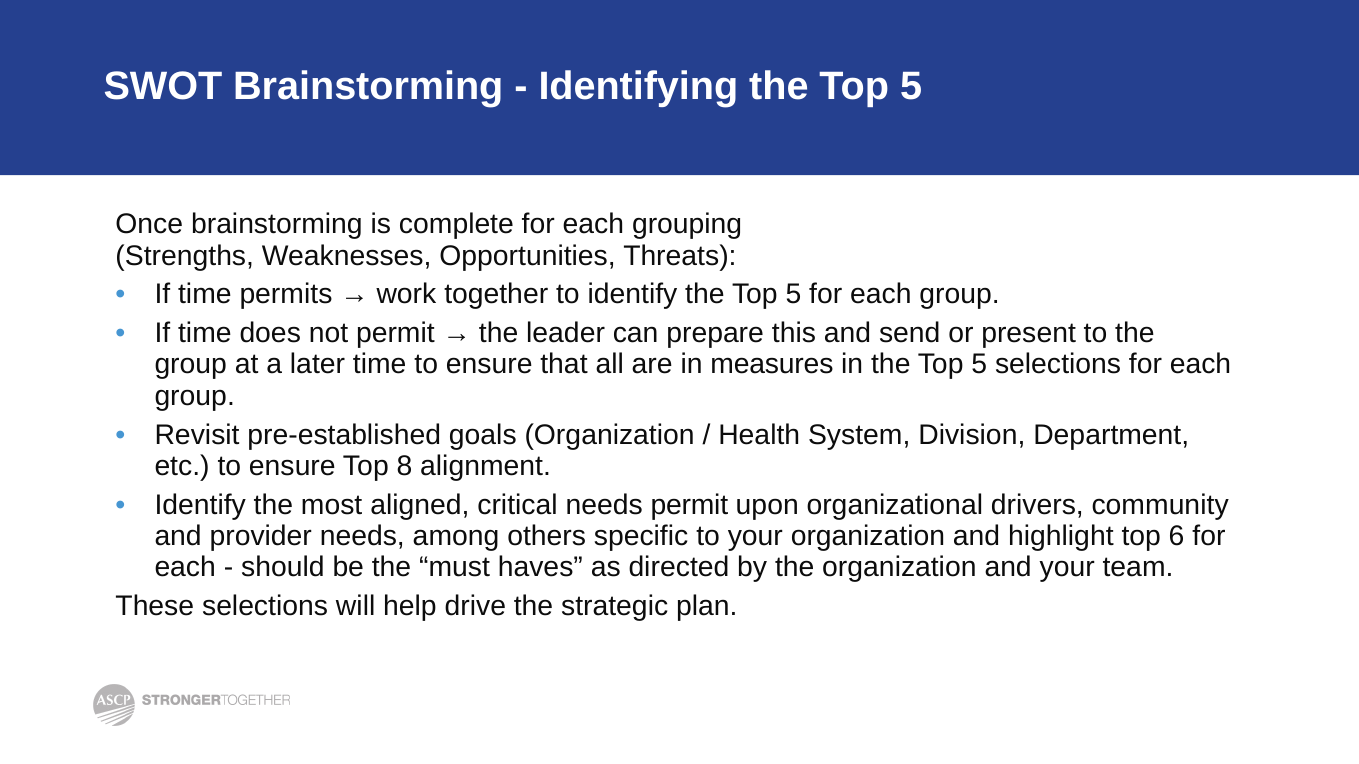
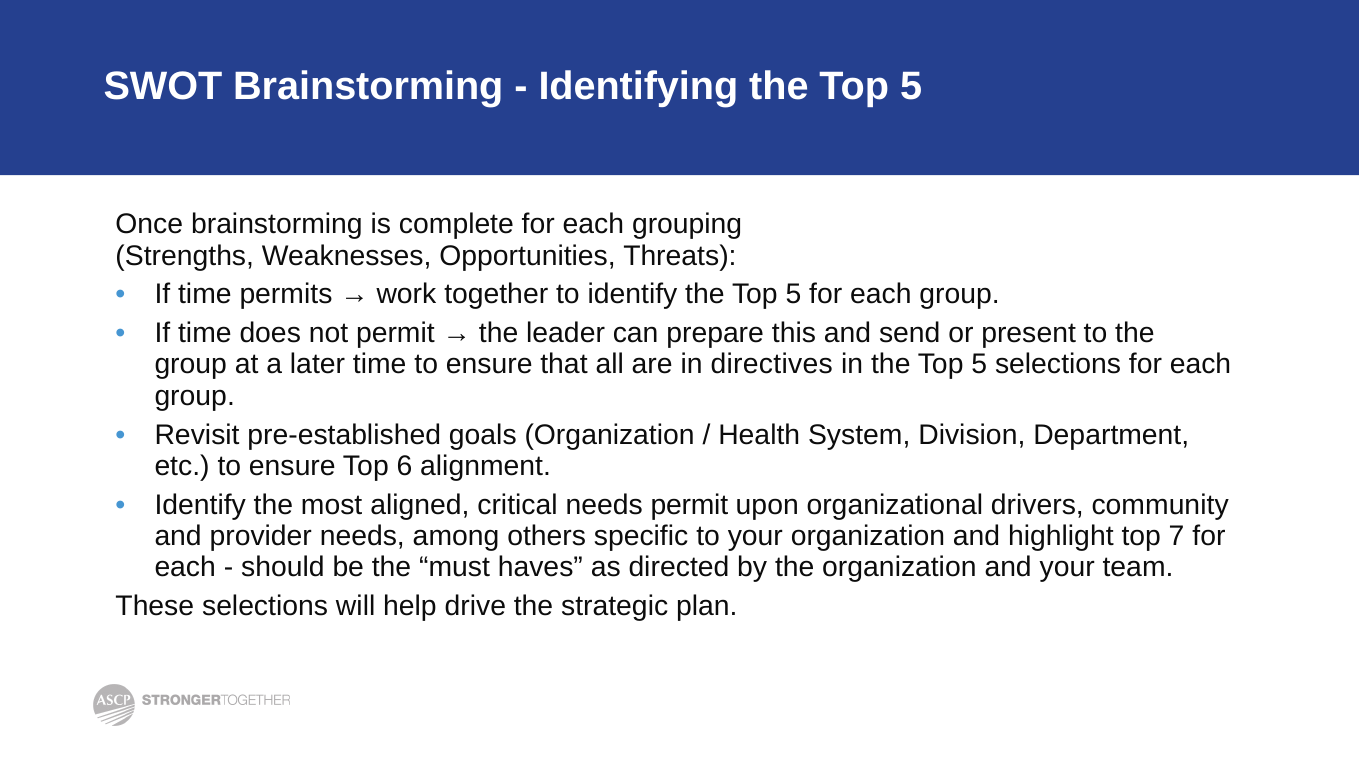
measures: measures -> directives (772, 365)
8: 8 -> 6 (404, 466)
6: 6 -> 7 (1177, 536)
